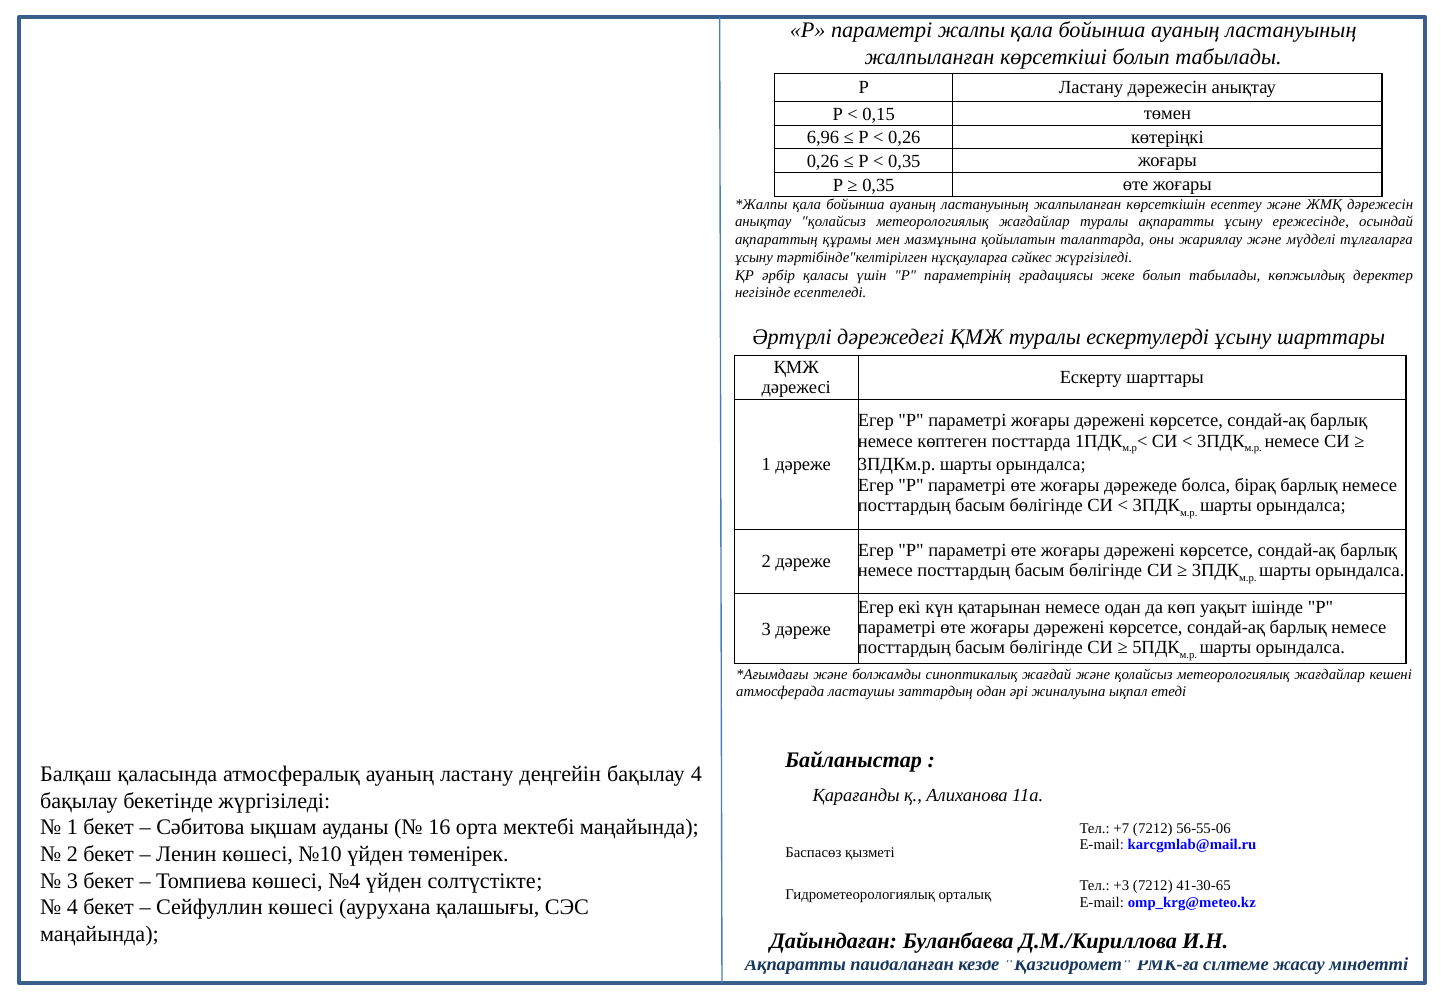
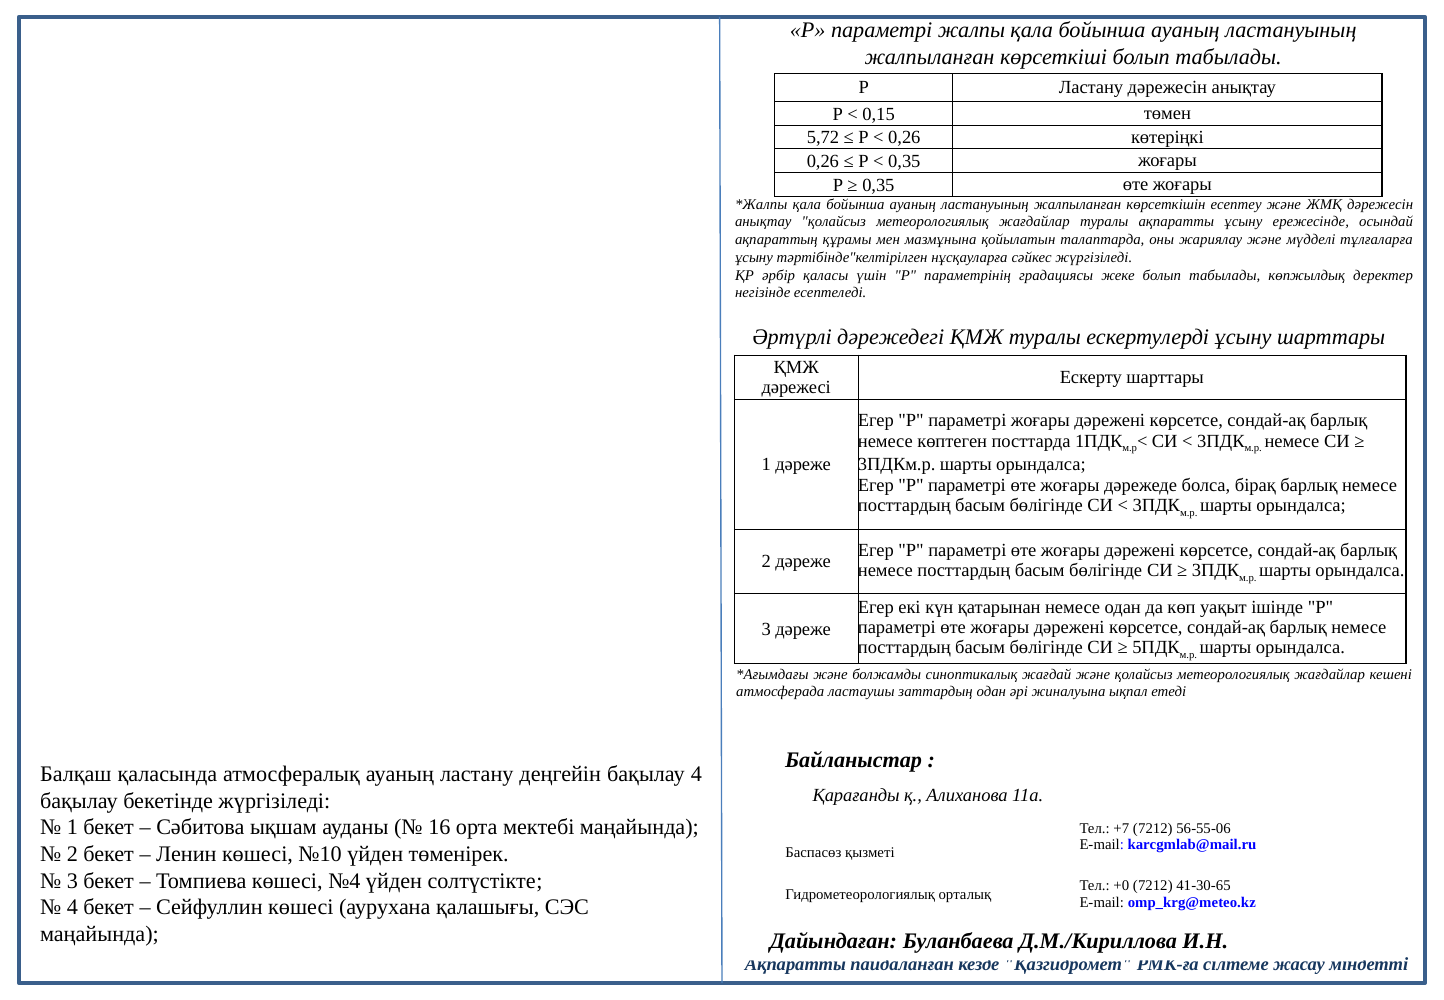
6,96: 6,96 -> 5,72 (823, 138)
+3: +3 -> +0 (1121, 886)
